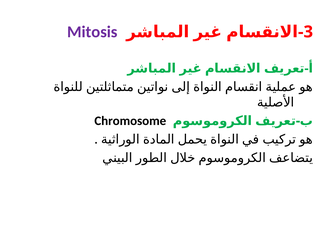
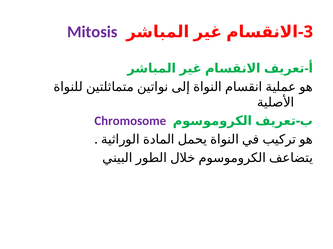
Chromosome colour: black -> purple (130, 121)
